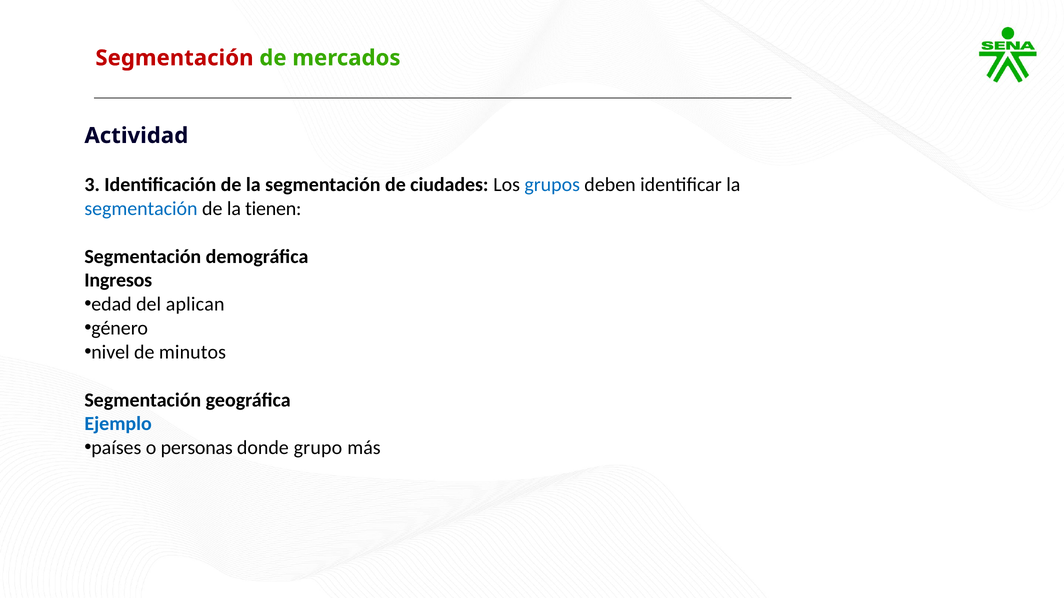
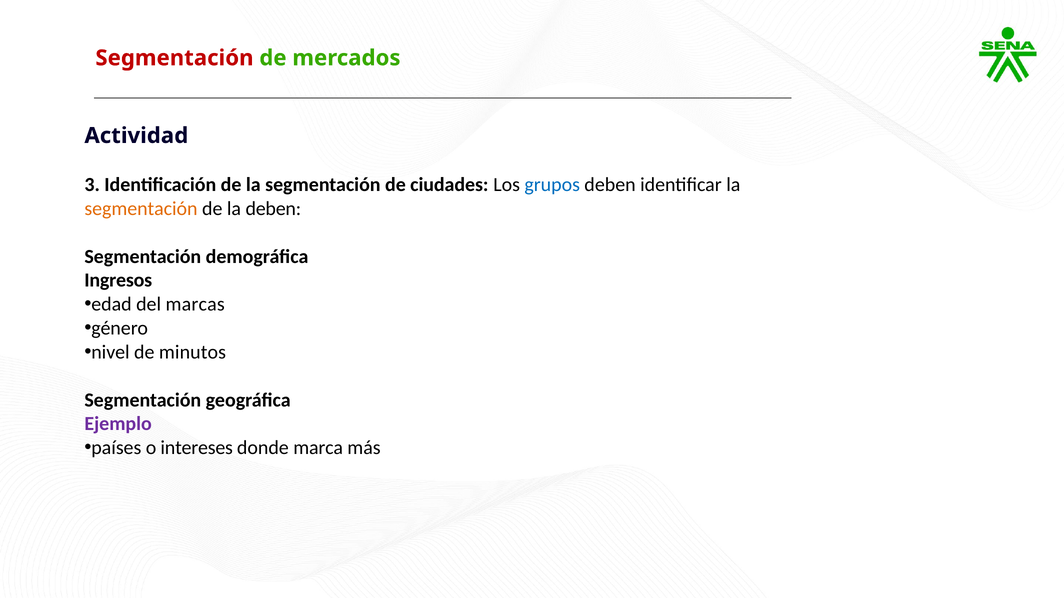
segmentación colour: blue -> orange (141, 209)
la tienen: tienen -> deben (273, 209)
aplican: aplican -> marcas (195, 305)
Ejemplo colour: blue -> purple (118, 424)
personas: personas -> intereses (197, 448)
grupo: grupo -> marca (318, 448)
